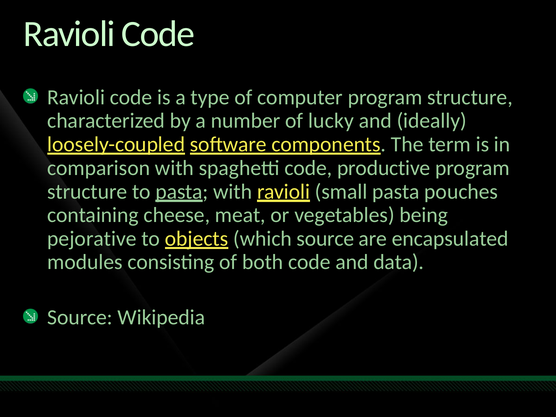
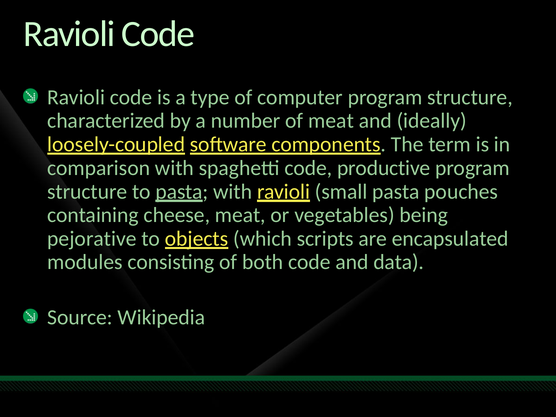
of lucky: lucky -> meat (331, 121)
which source: source -> scripts (325, 239)
